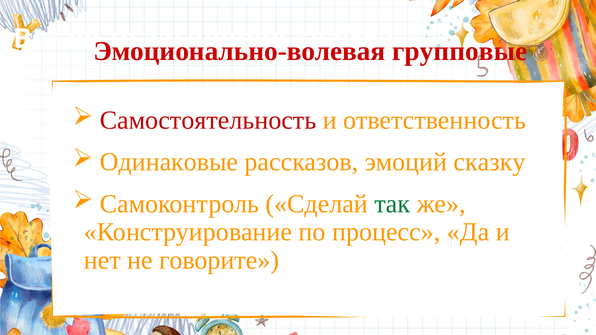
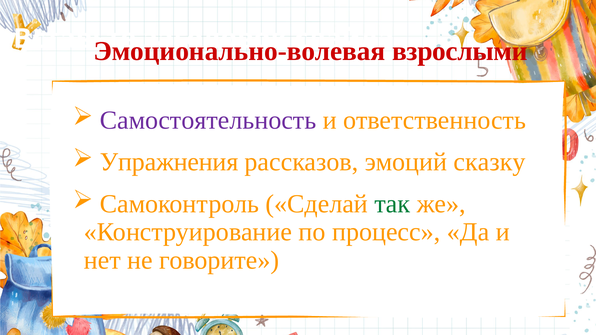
групповые: групповые -> взрослыми (460, 51)
Самостоятельность colour: red -> purple (208, 120)
Одинаковые: Одинаковые -> Упражнения (169, 162)
